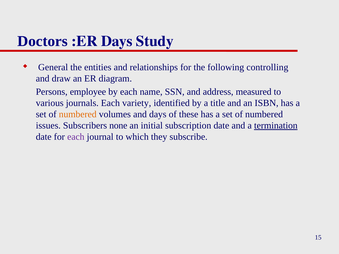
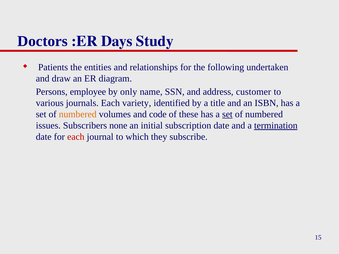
General: General -> Patients (53, 67)
controlling: controlling -> undertaken (267, 67)
by each: each -> only (129, 92)
measured: measured -> customer (254, 92)
and days: days -> code (158, 114)
set underline: none -> present (227, 114)
each colour: purple -> red (76, 137)
